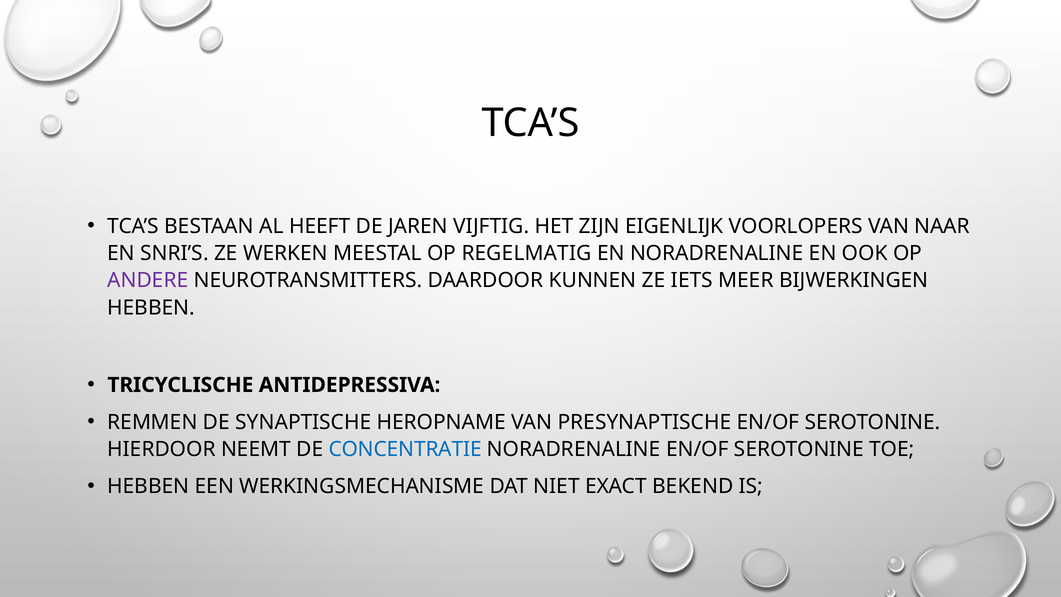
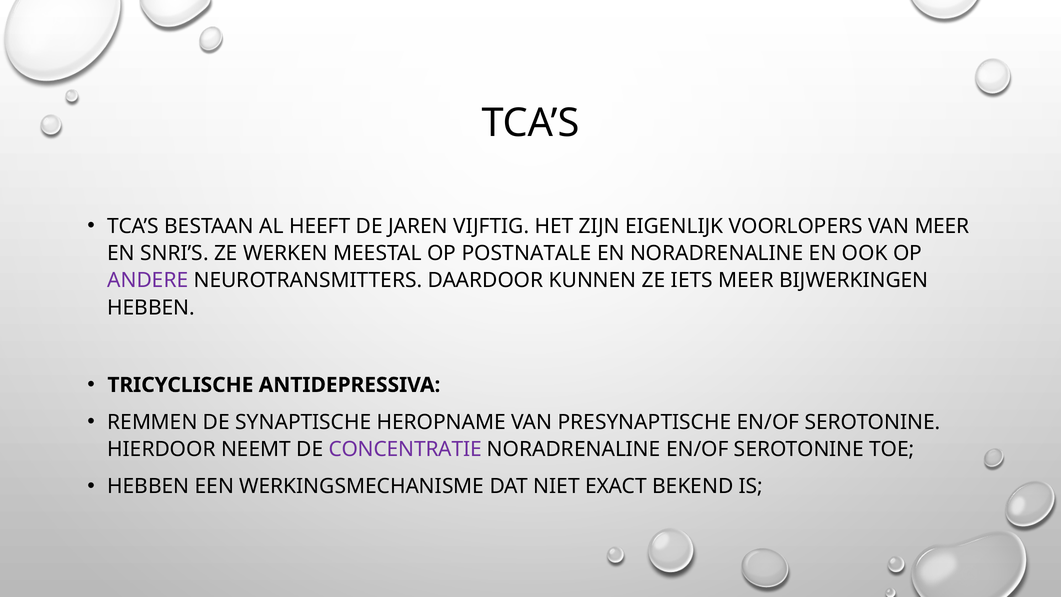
VAN NAAR: NAAR -> MEER (942, 226)
REGELMATIG: REGELMATIG -> POSTNATALE (527, 253)
CONCENTRATIE colour: blue -> purple (405, 449)
